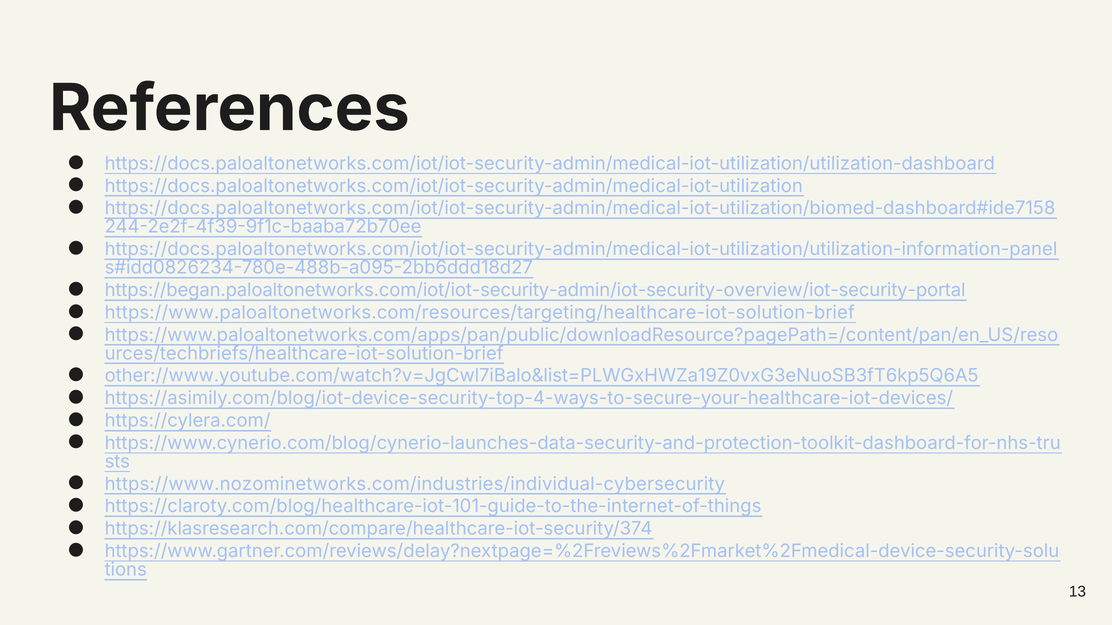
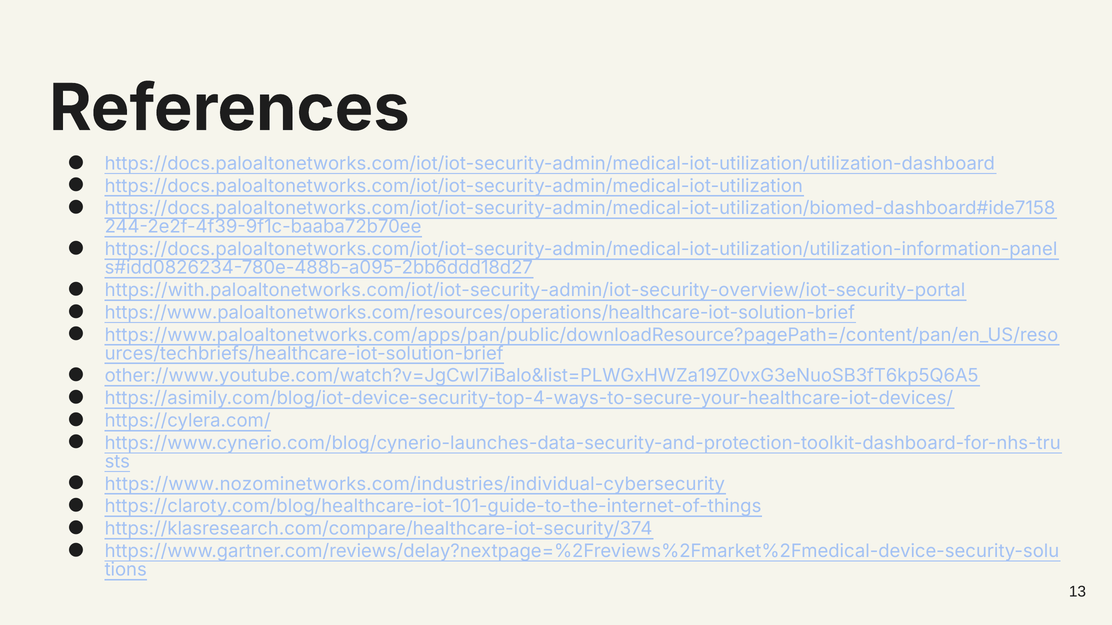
https://began.paloaltonetworks.com/iot/iot-security-admin/iot-security-overview/iot-security-portal: https://began.paloaltonetworks.com/iot/iot-security-admin/iot-security-overview/iot-security-portal -> https://with.paloaltonetworks.com/iot/iot-security-admin/iot-security-overview/iot-security-portal (535, 290)
https://www.paloaltonetworks.com/resources/targeting/healthcare-iot-solution-brief: https://www.paloaltonetworks.com/resources/targeting/healthcare-iot-solution-brief -> https://www.paloaltonetworks.com/resources/operations/healthcare-iot-solution-brief (480, 313)
